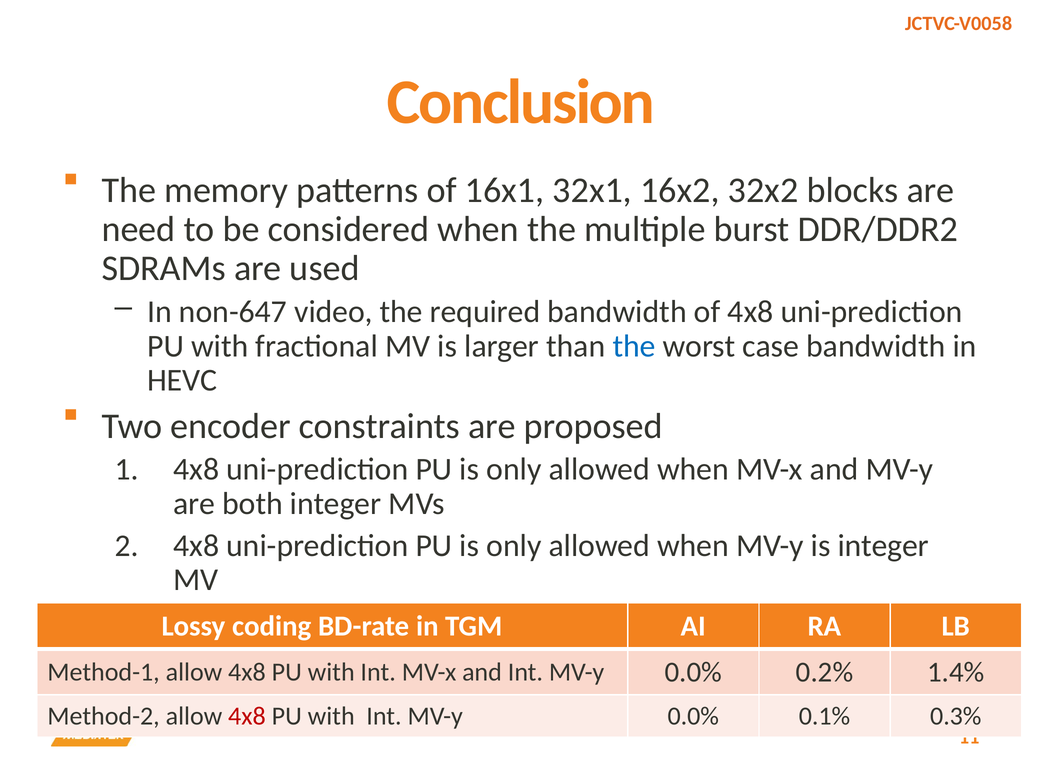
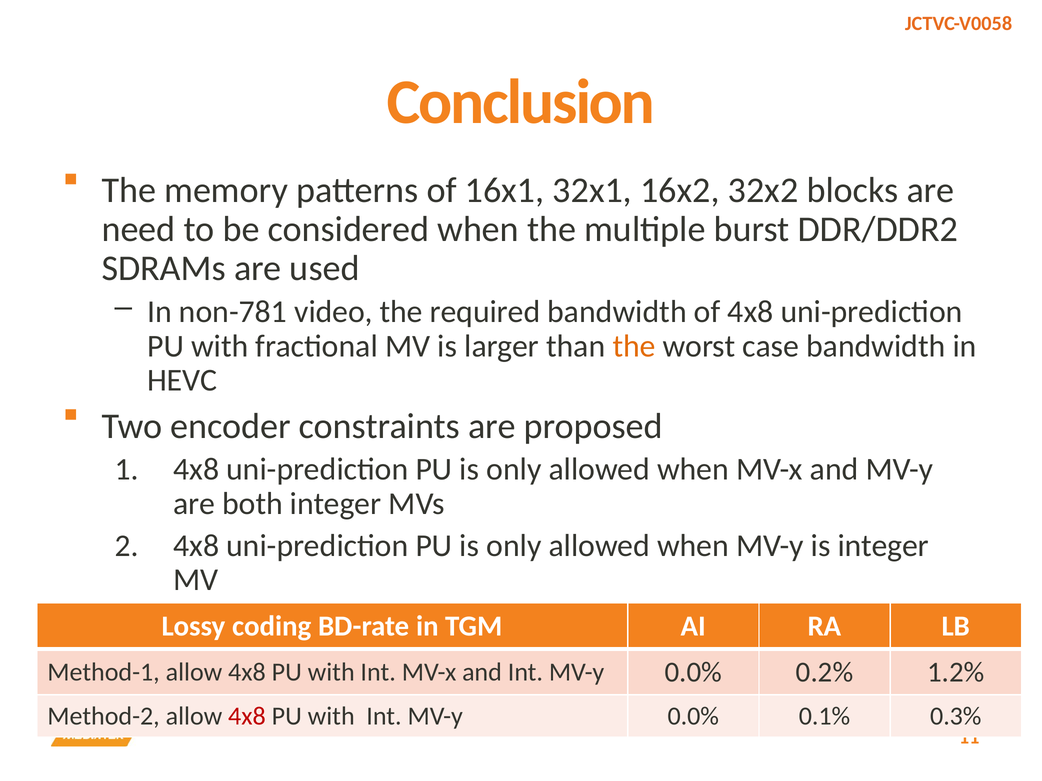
non-647: non-647 -> non-781 (233, 312)
the colour: blue -> orange (634, 346)
1.4%: 1.4% -> 1.2% (956, 673)
